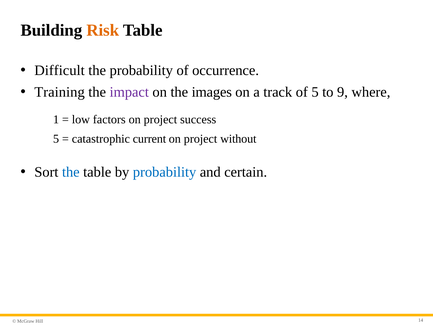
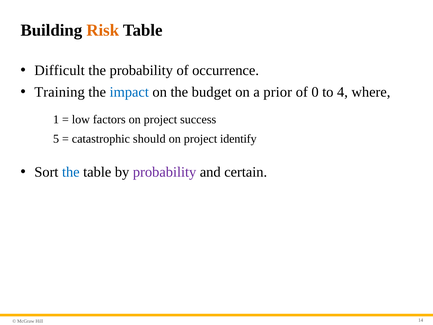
impact colour: purple -> blue (129, 92)
images: images -> budget (212, 92)
track: track -> prior (278, 92)
of 5: 5 -> 0 (315, 92)
9: 9 -> 4 (342, 92)
current: current -> should (149, 139)
without: without -> identify (238, 139)
probability colour: blue -> purple (165, 172)
